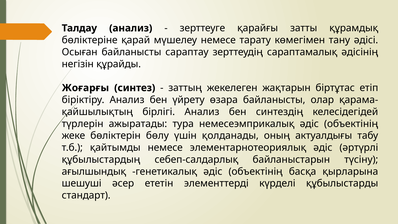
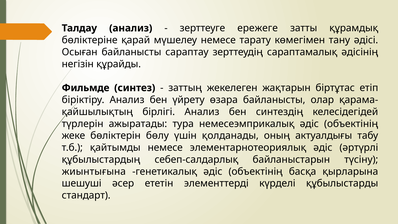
қарайғы: қарайғы -> ережеге (258, 28)
Жоғарғы: Жоғарғы -> Фильмде (86, 88)
ағылшындық: ағылшындық -> жиынтығына (94, 171)
